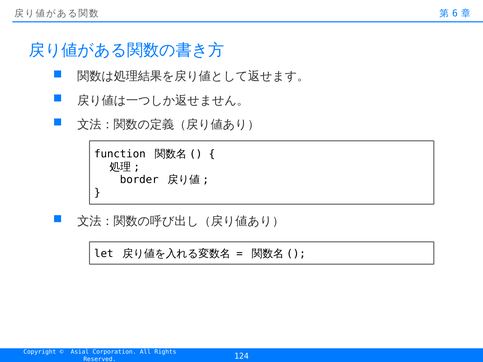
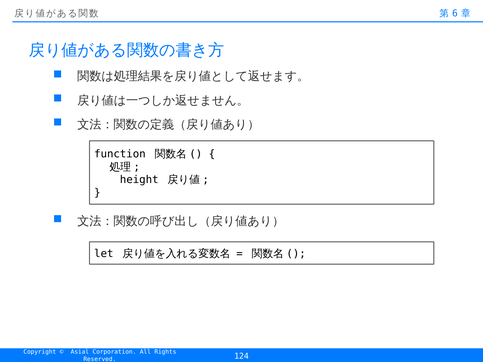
border: border -> height (139, 180)
